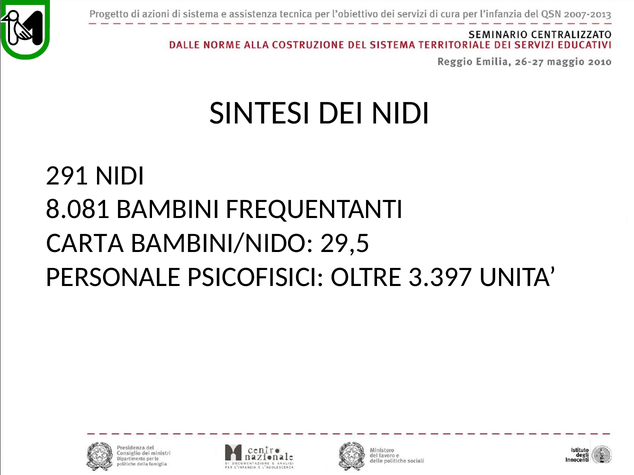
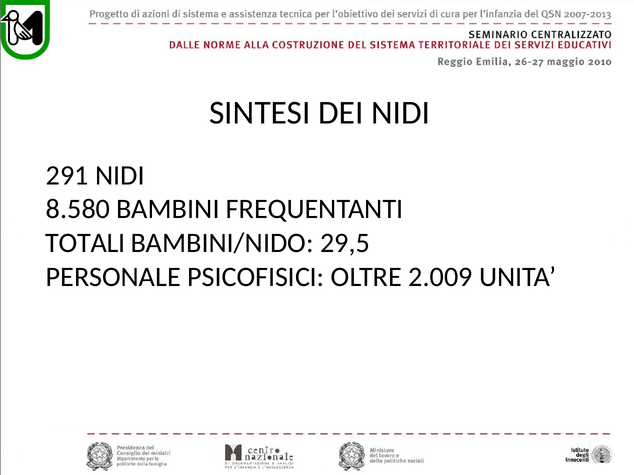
8.081: 8.081 -> 8.580 (78, 209)
CARTA: CARTA -> TOTALI (85, 243)
3.397: 3.397 -> 2.009 (441, 277)
